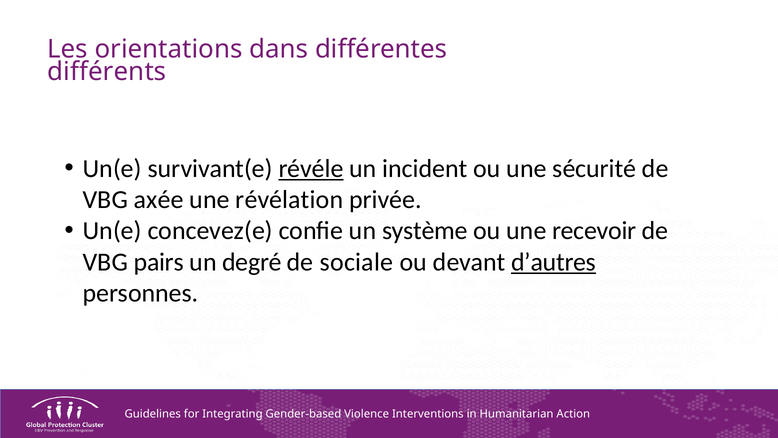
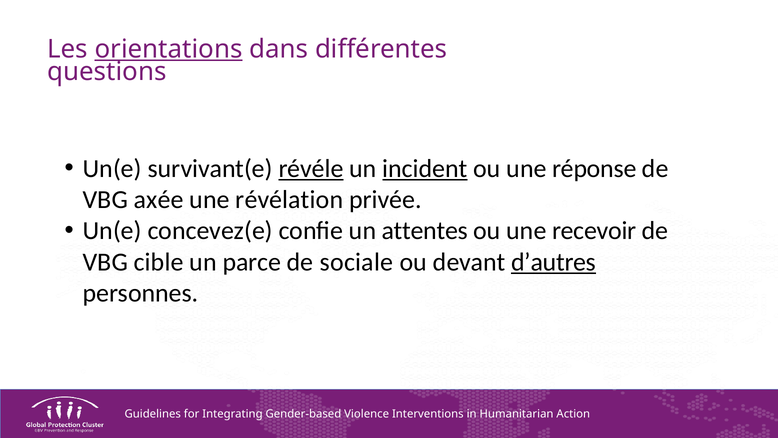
orientations underline: none -> present (169, 49)
différents: différents -> questions (107, 72)
incident underline: none -> present (425, 168)
sécurité: sécurité -> réponse (594, 168)
système: système -> attentes (425, 231)
pairs: pairs -> cible (159, 262)
degré: degré -> parce (252, 262)
